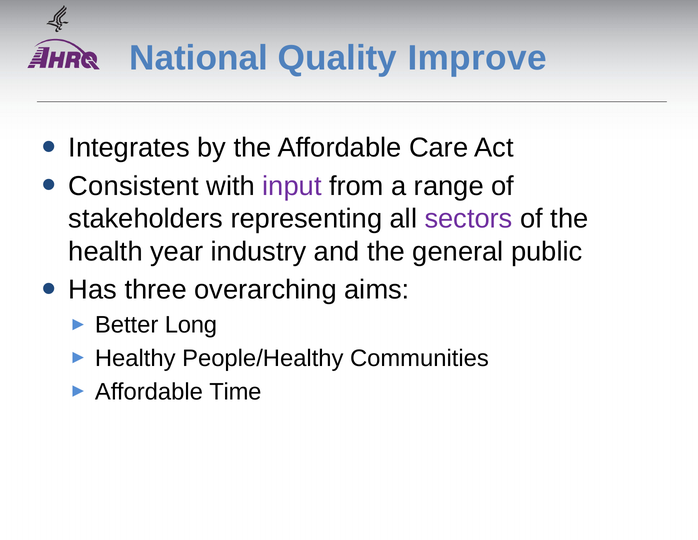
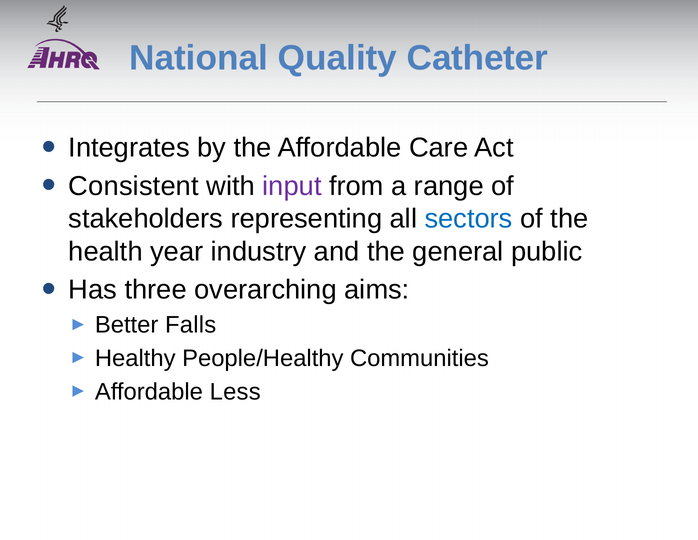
Improve: Improve -> Catheter (477, 58)
sectors colour: purple -> blue (469, 219)
Long: Long -> Falls (191, 325)
Time: Time -> Less (235, 391)
